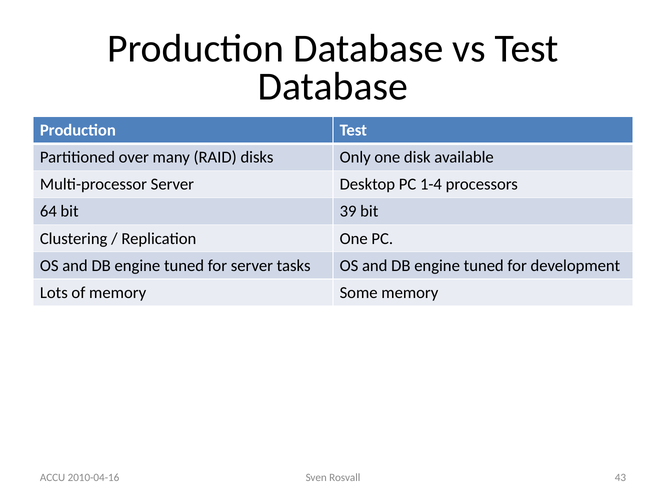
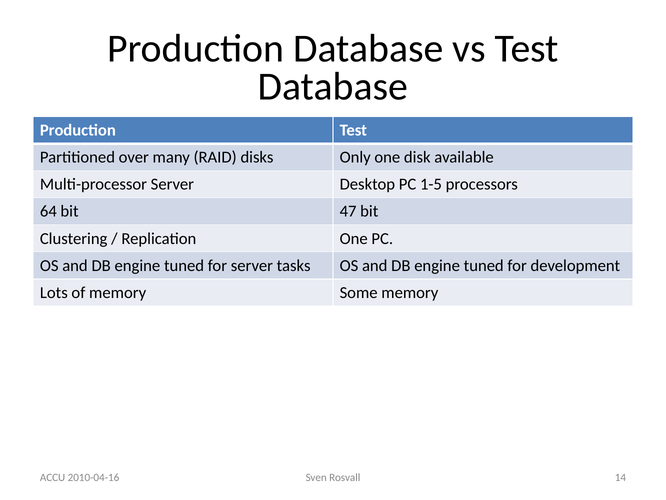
1-4: 1-4 -> 1-5 (431, 184)
39: 39 -> 47 (348, 211)
43: 43 -> 14 (620, 477)
